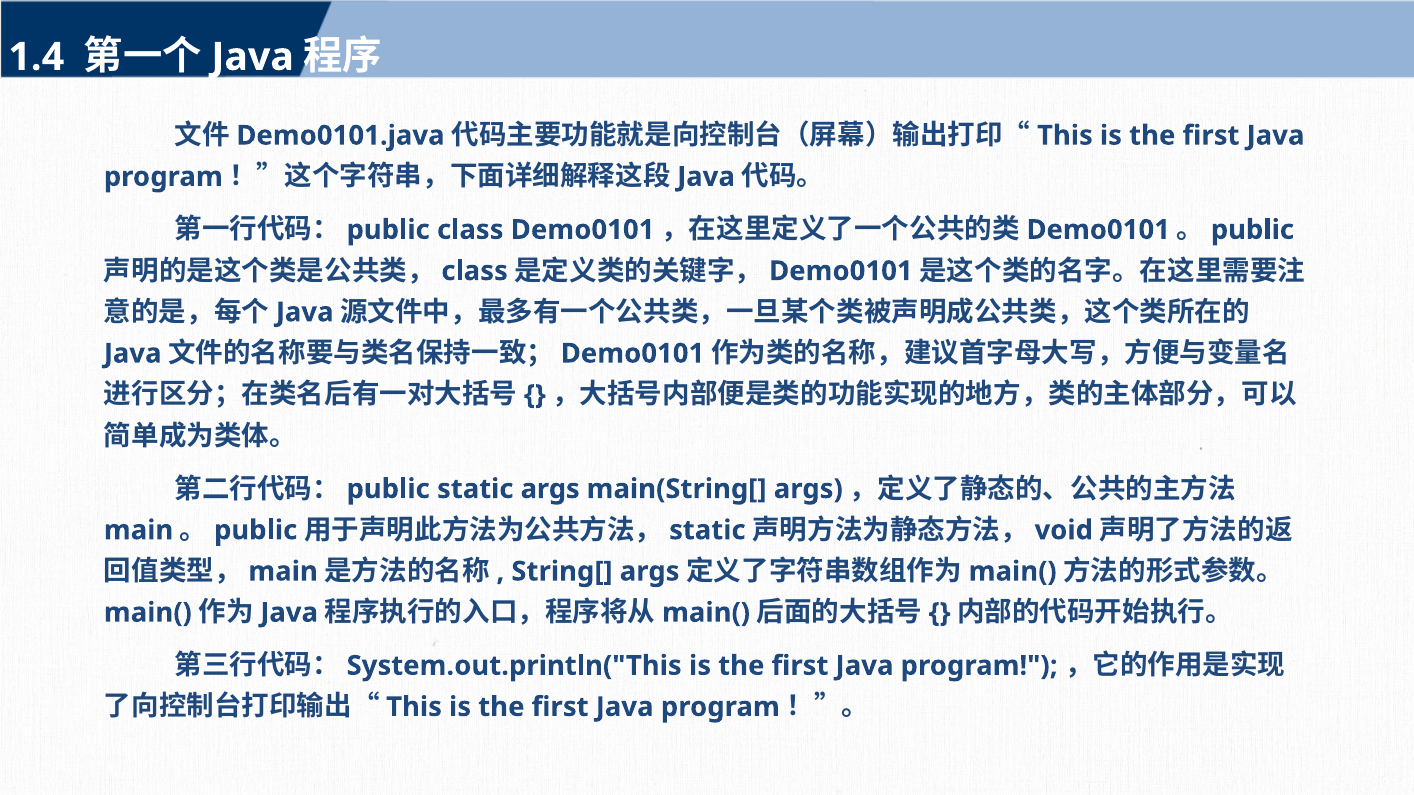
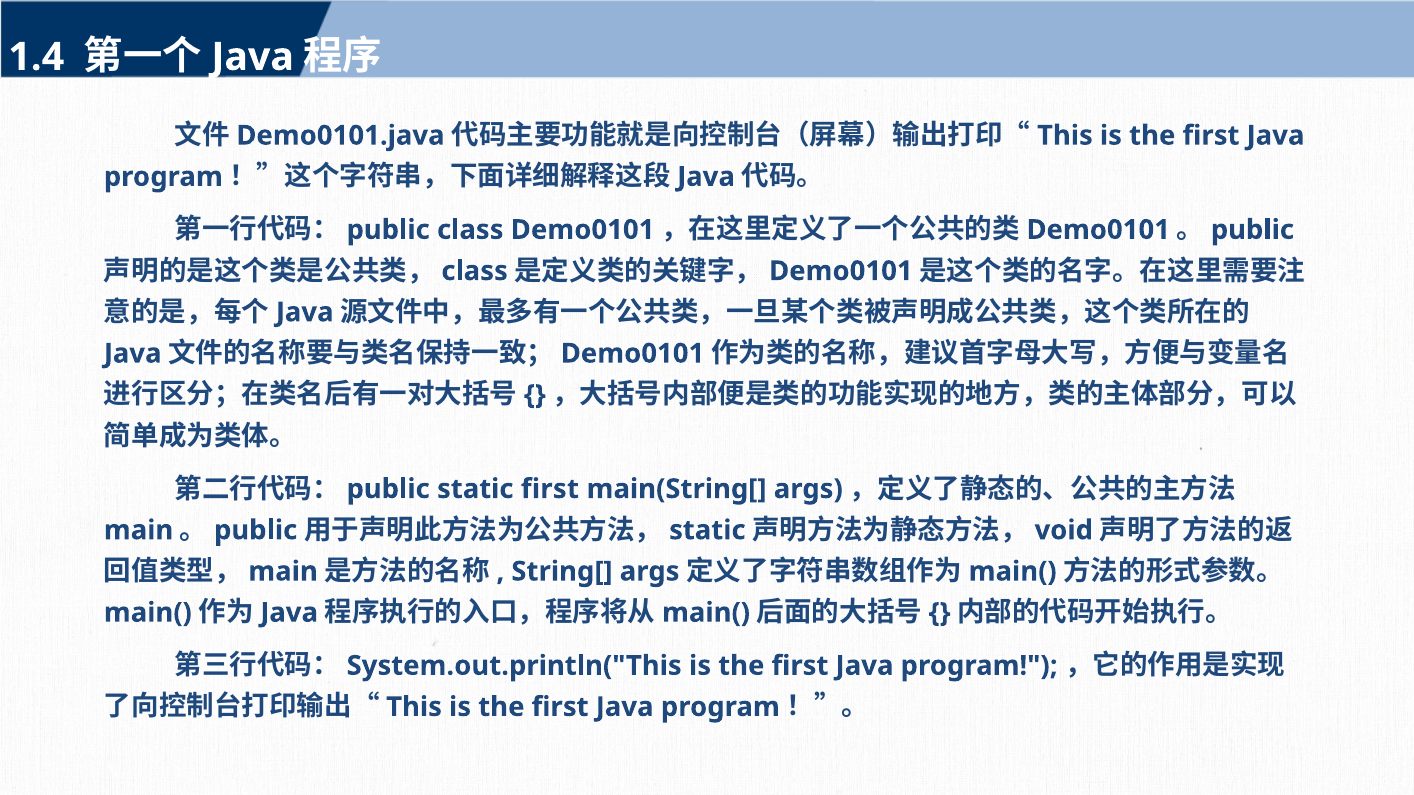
static args: args -> first (550, 489)
